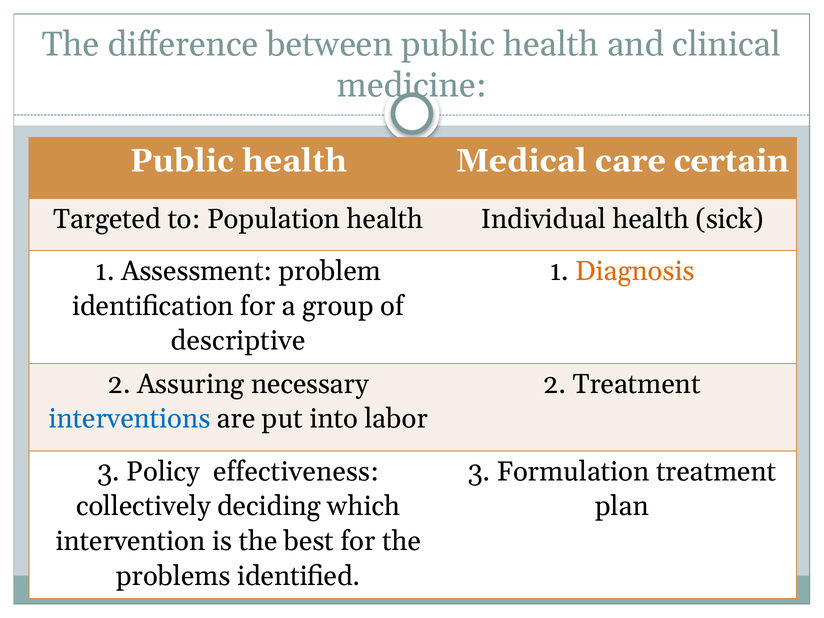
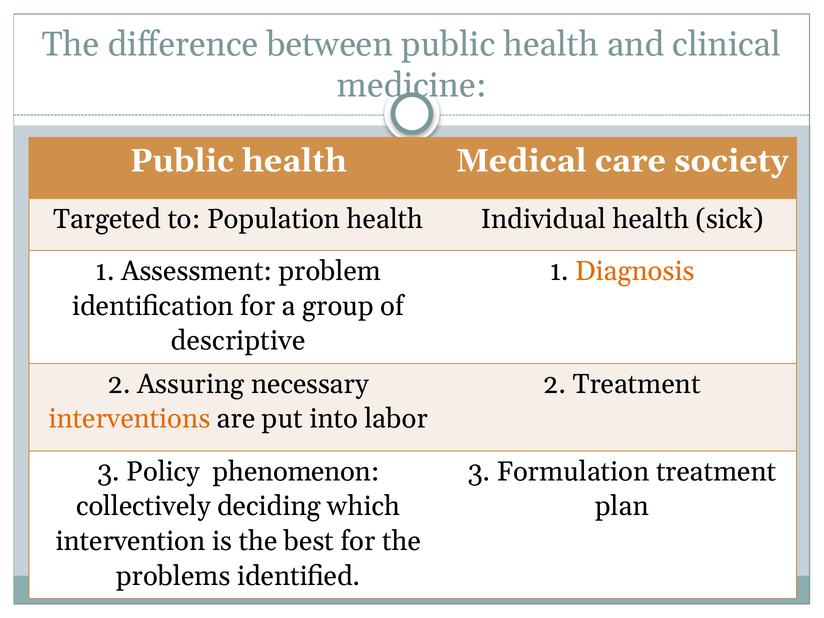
certain: certain -> society (731, 161)
interventions colour: blue -> orange (130, 419)
effectiveness: effectiveness -> phenomenon (296, 471)
